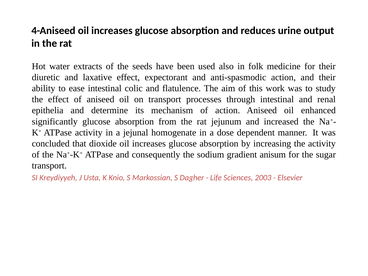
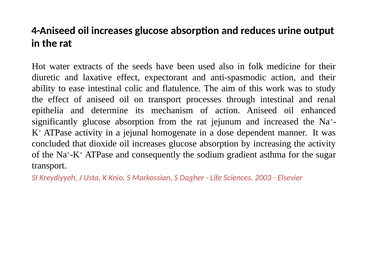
anisum: anisum -> asthma (273, 155)
